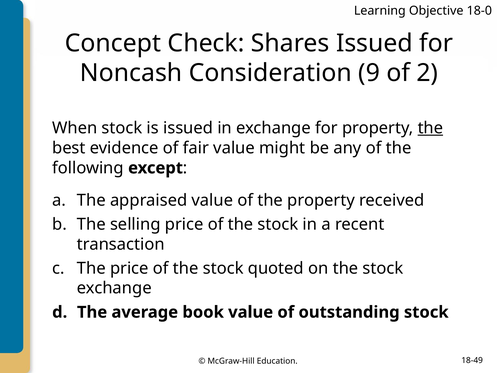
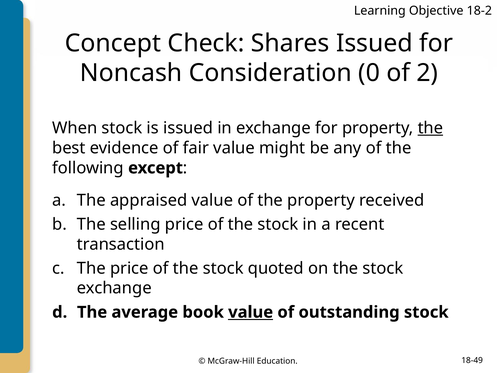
18-0: 18-0 -> 18-2 (479, 11)
9: 9 -> 0 (369, 73)
value underline: none -> present (251, 312)
